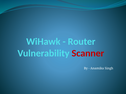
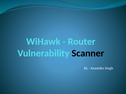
Scanner colour: red -> black (88, 53)
